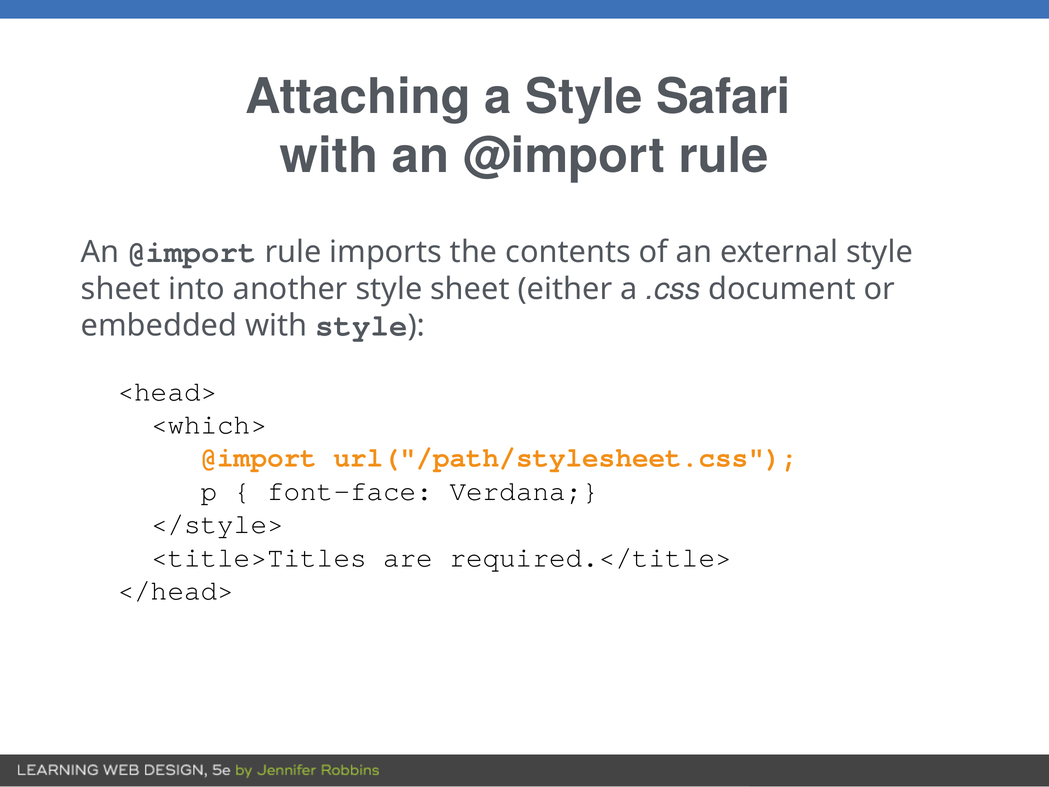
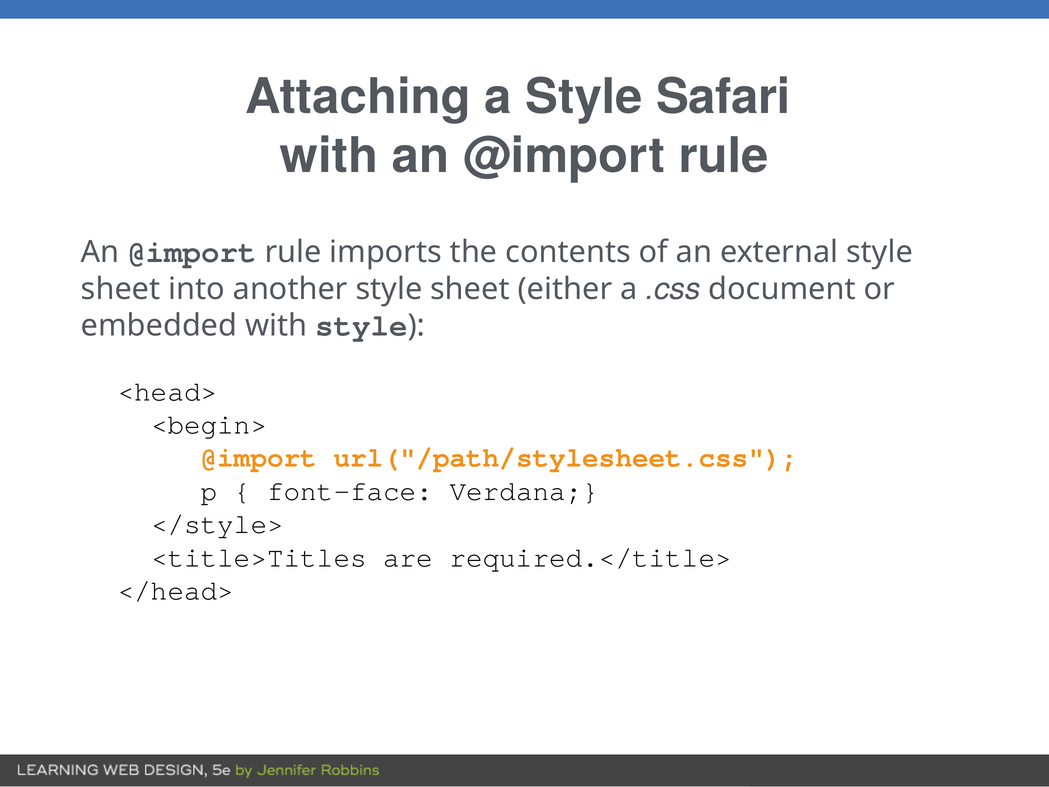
<which>: <which> -> <begin> (209, 424)
